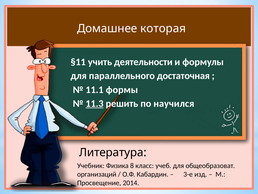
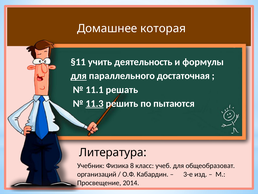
деятельности: деятельности -> деятельность (143, 62)
для underline: none -> present (79, 76)
формы: формы -> решать (122, 90)
научился: научился -> пытаются (174, 103)
